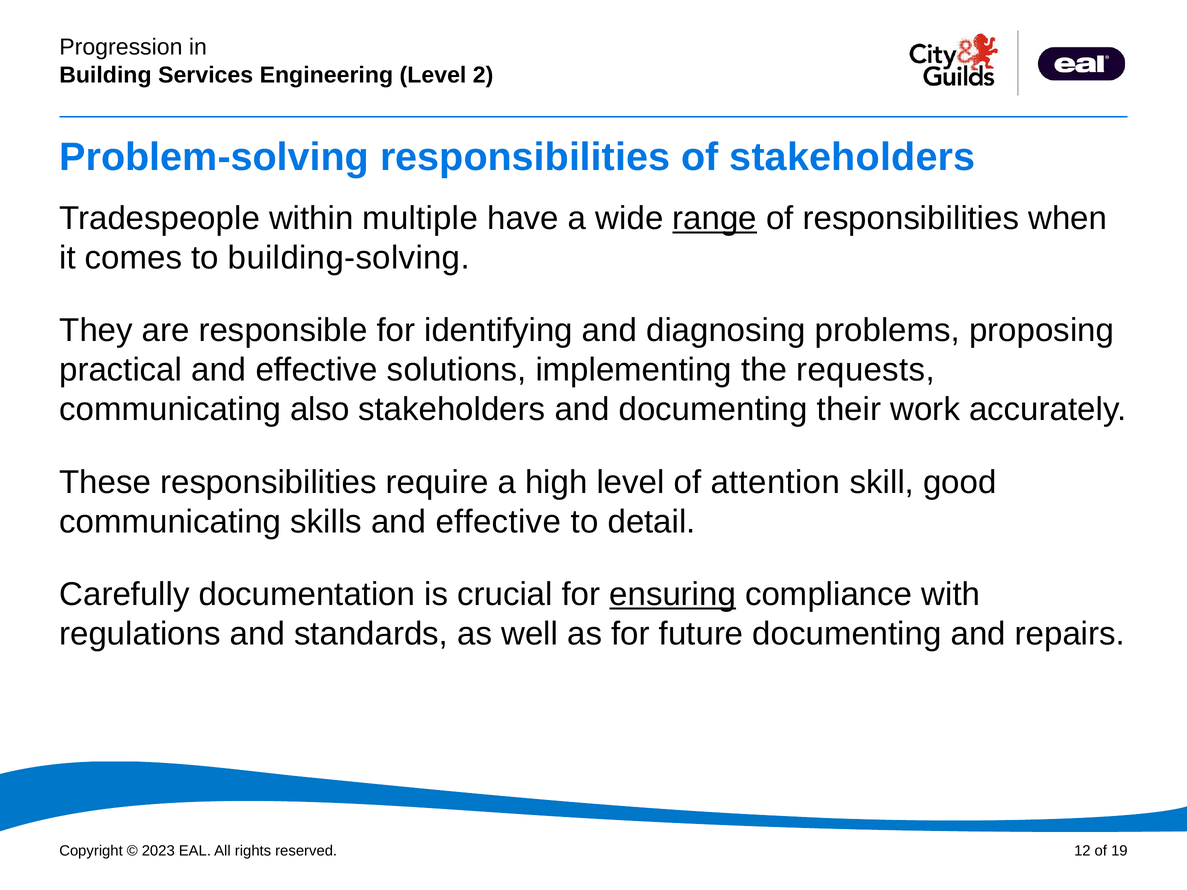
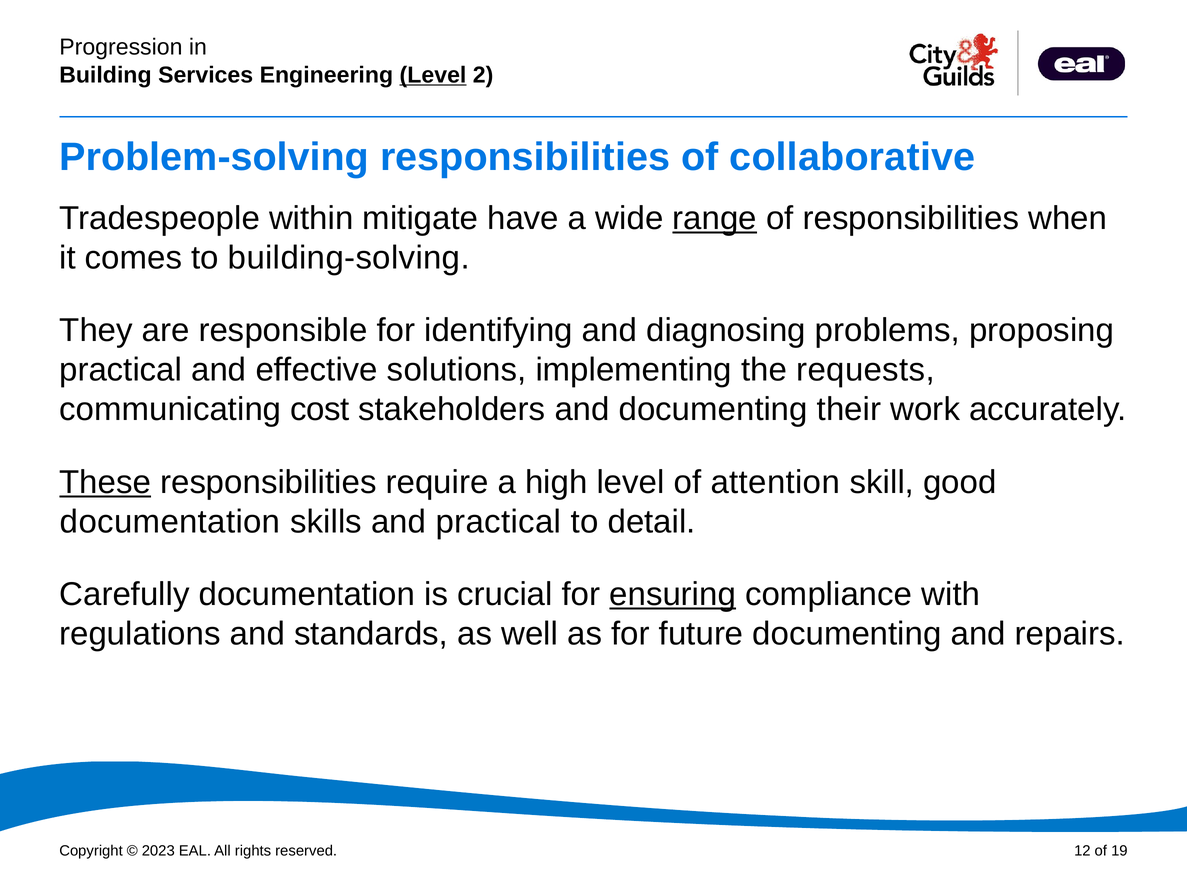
Level underline: none -> present (433, 75)
of stakeholders: stakeholders -> collaborative (852, 157)
multiple: multiple -> mitigate (420, 218)
also: also -> cost (320, 410)
These underline: none -> present (105, 482)
communicating: communicating -> documentation (170, 522)
skills and effective: effective -> practical (498, 522)
